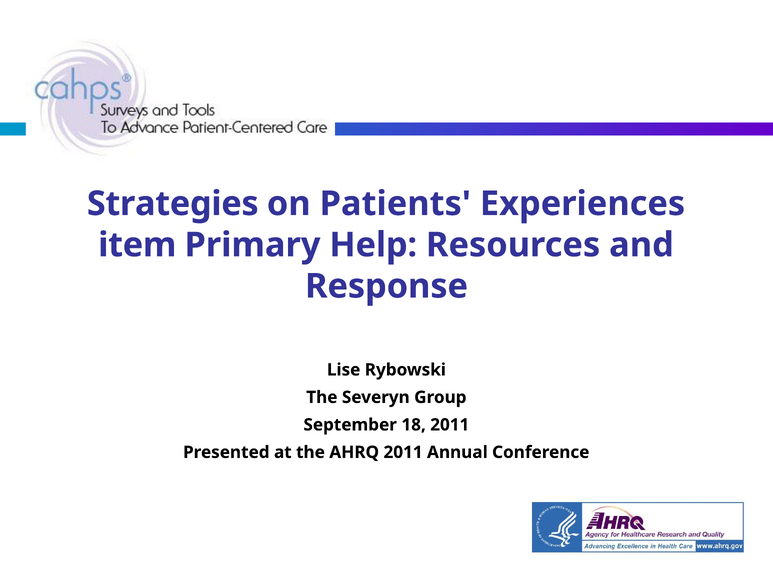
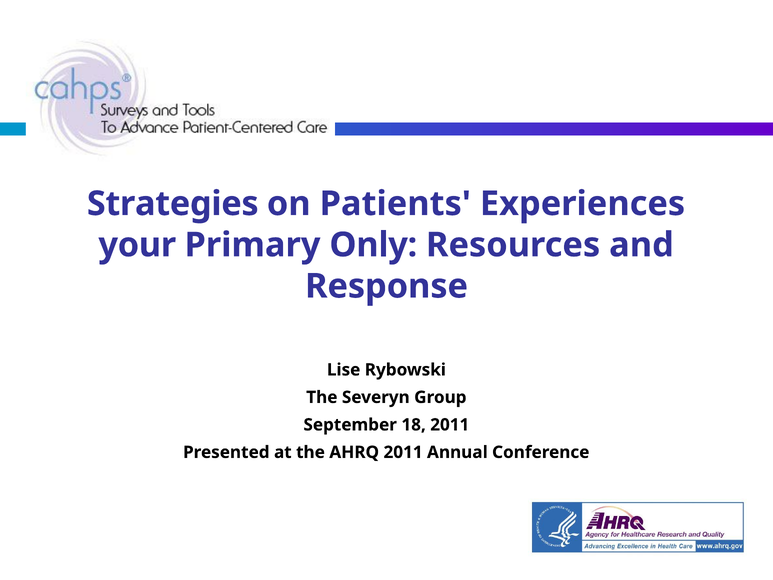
item: item -> your (137, 245)
Help: Help -> Only (373, 245)
